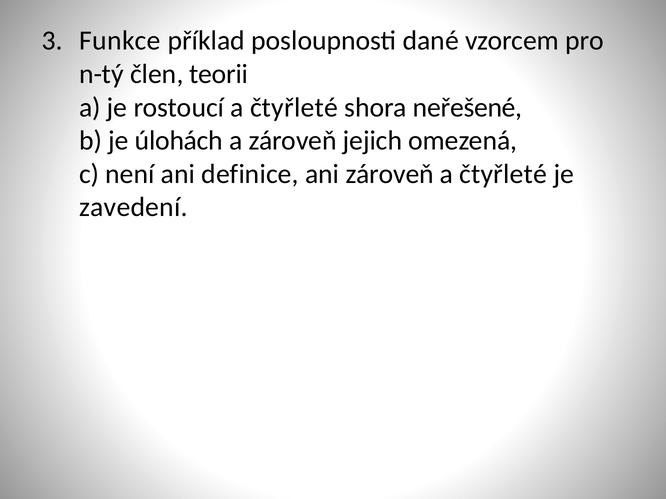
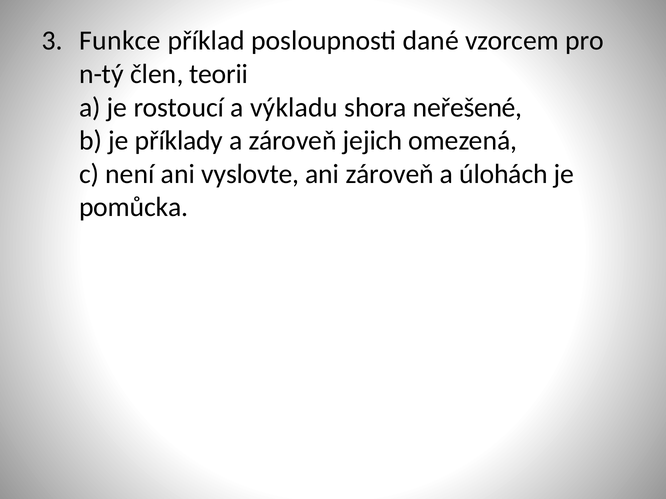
rostoucí a čtyřleté: čtyřleté -> výkladu (294, 107)
úlohách: úlohách -> příklady (179, 141)
definice: definice -> vyslovte (250, 174)
čtyřleté: čtyřleté -> úlohách (503, 174)
zavedení: zavedení -> pomůcka (134, 207)
